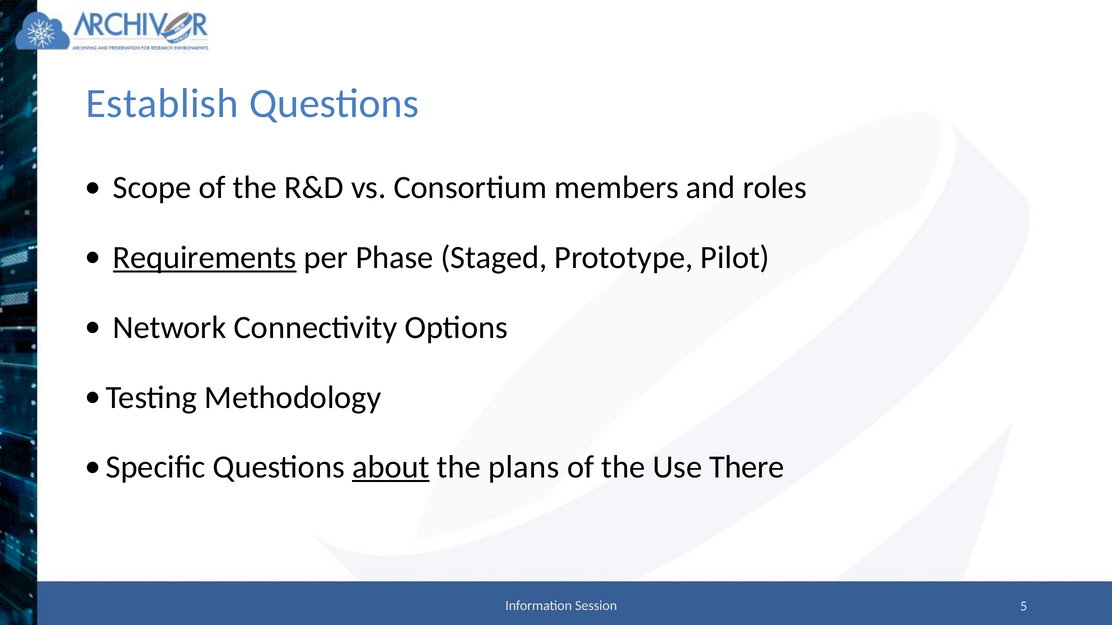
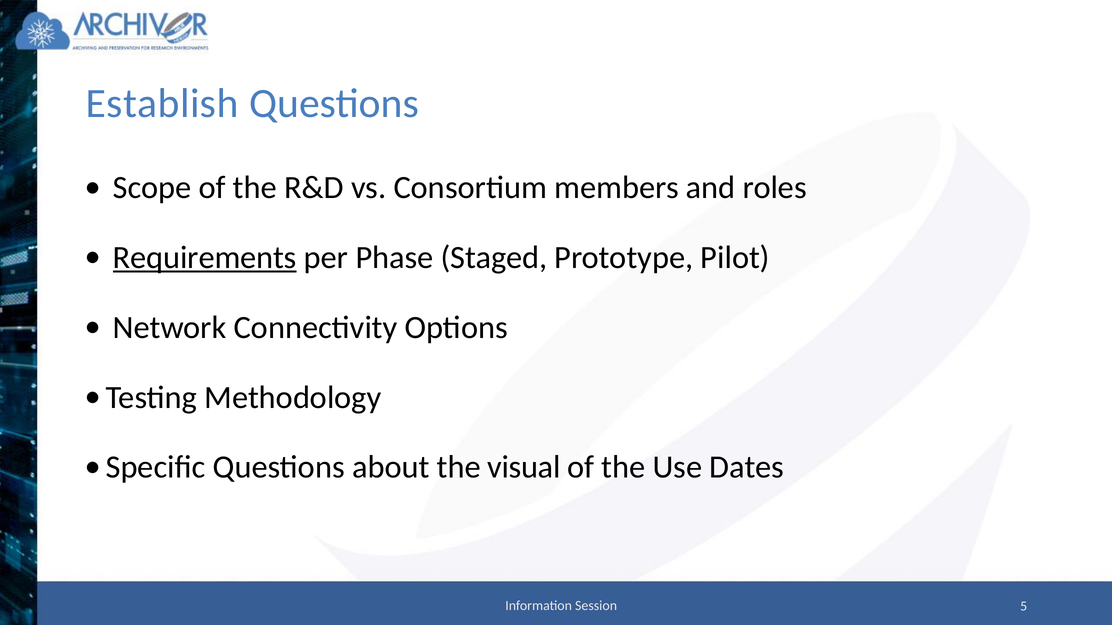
about underline: present -> none (391, 468)
plans: plans -> visual (524, 468)
There: There -> Dates (747, 468)
